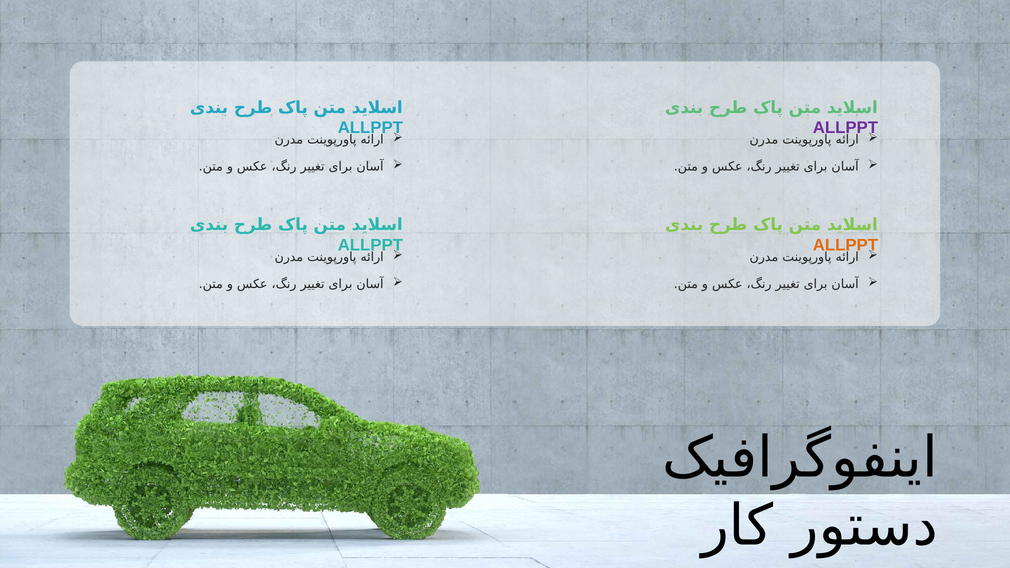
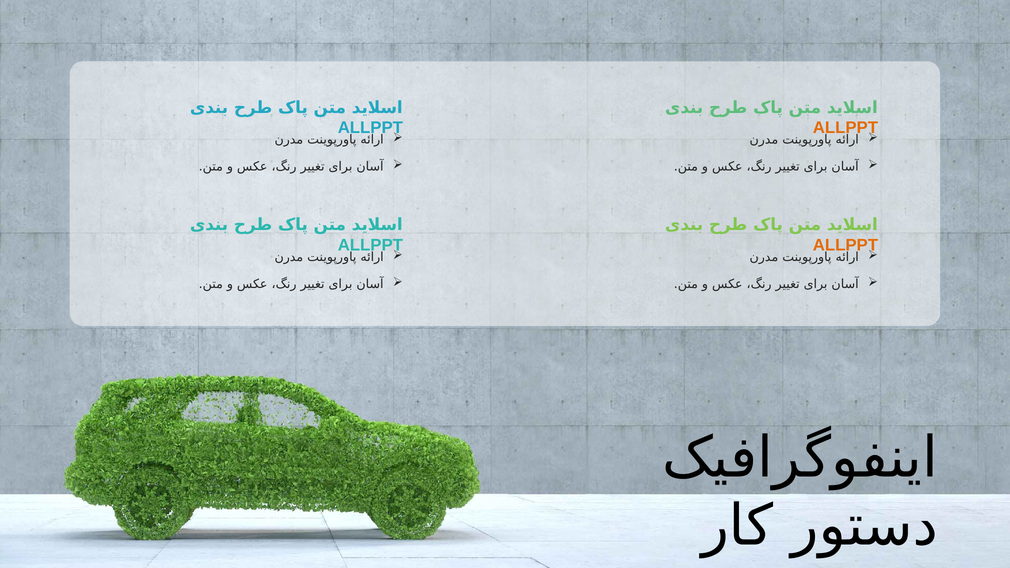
ALLPPT colour: purple -> orange (845, 128)
